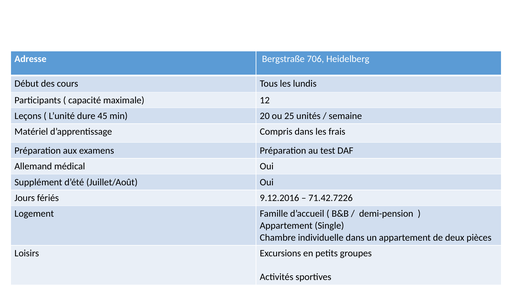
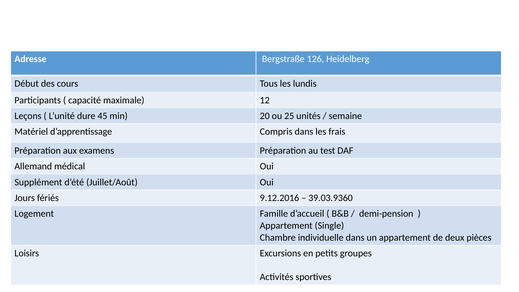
706: 706 -> 126 (315, 59)
71.42.7226: 71.42.7226 -> 39.03.9360 (331, 198)
